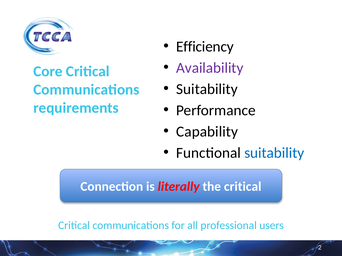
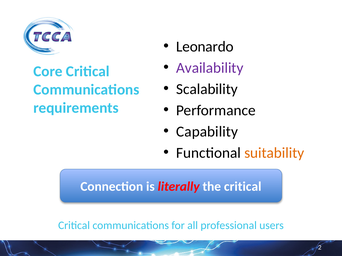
Efficiency: Efficiency -> Leonardo (205, 47)
Suitability: Suitability -> Scalability (207, 89)
suitability colour: blue -> orange (274, 153)
